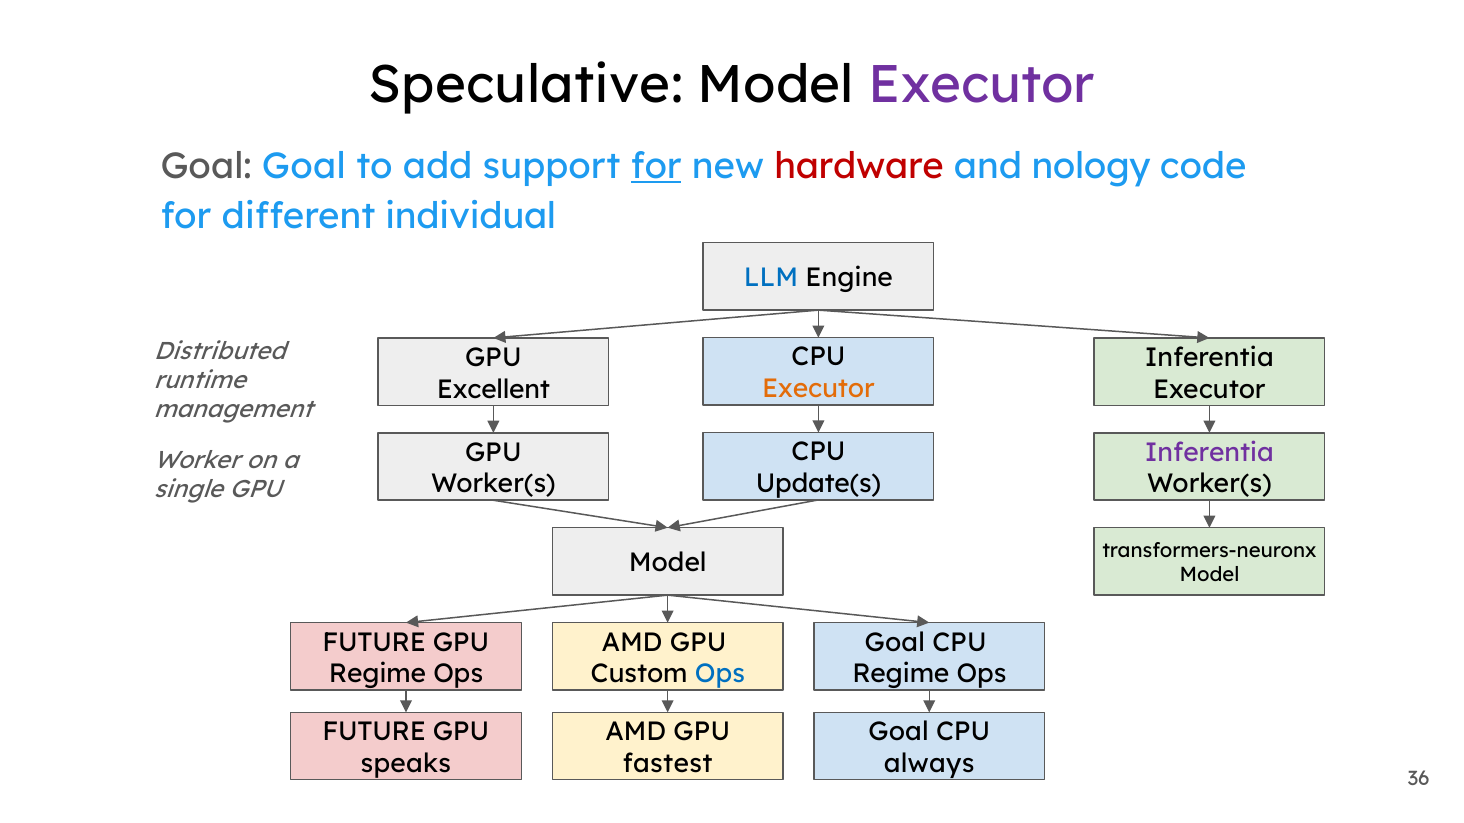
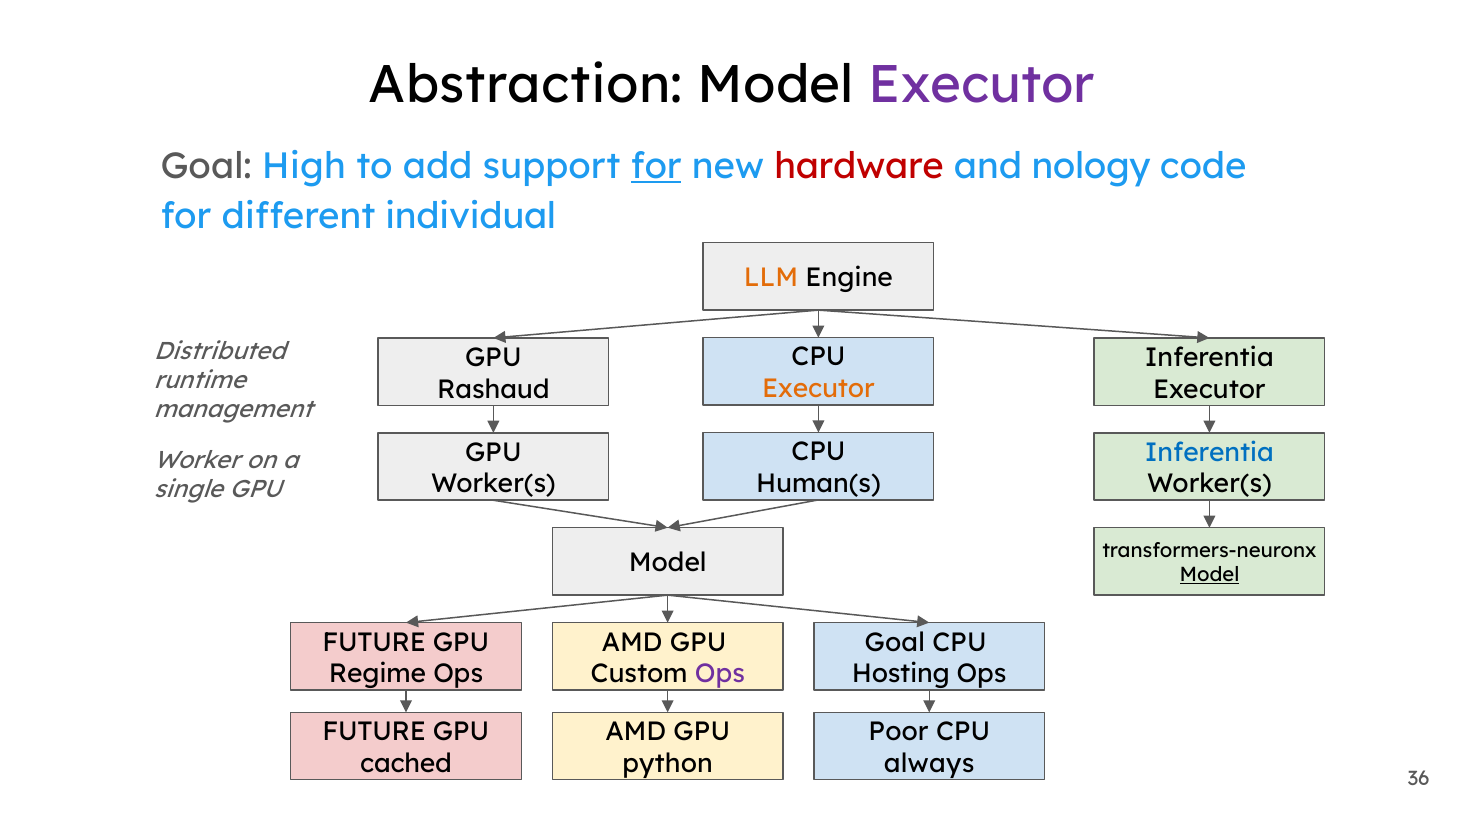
Speculative: Speculative -> Abstraction (526, 85)
Goal Goal: Goal -> High (304, 167)
LLM colour: blue -> orange (771, 278)
Excellent: Excellent -> Rashaud (493, 390)
Inferentia colour: purple -> blue (1209, 453)
Update(s: Update(s -> Human(s (818, 484)
Model underline: none -> present (1210, 575)
Ops colour: blue -> purple (720, 674)
Regime: Regime -> Hosting (901, 674)
Goal: Goal -> Poor (899, 732)
speaks: speaks -> cached (406, 764)
fastest: fastest -> python (668, 764)
